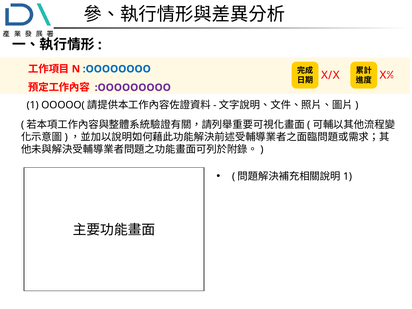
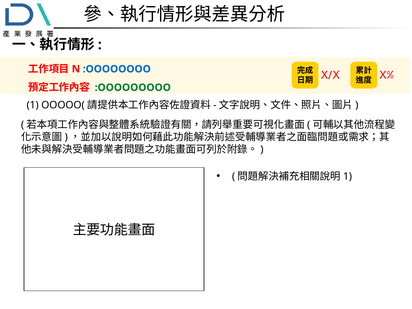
:OOOOOOOOO colour: purple -> green (133, 88)
